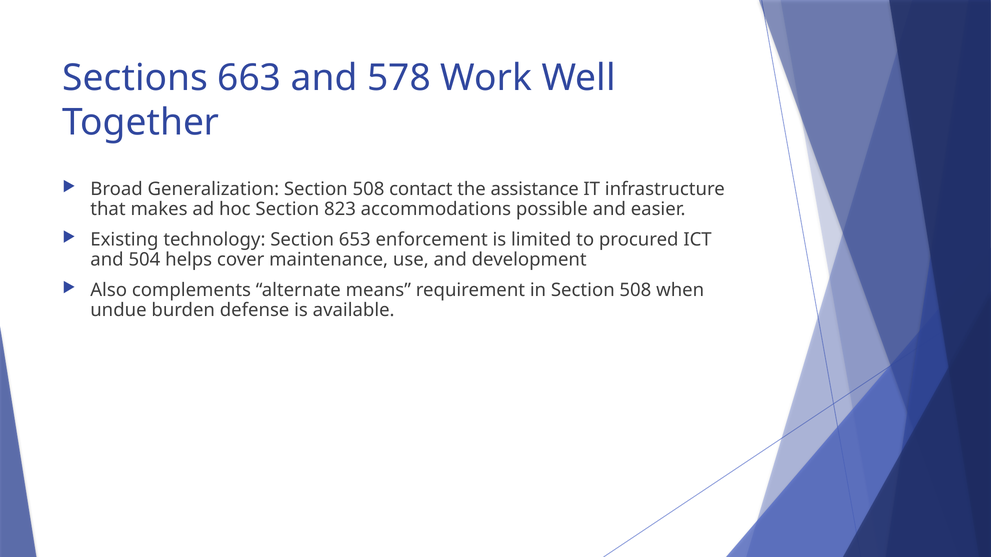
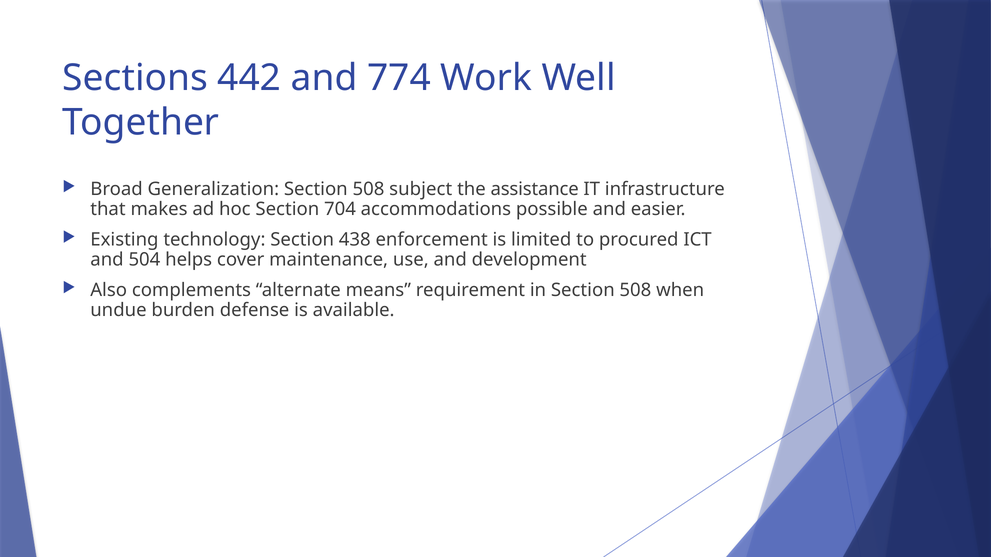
663: 663 -> 442 (249, 78)
578: 578 -> 774 (399, 78)
contact: contact -> subject (421, 189)
823: 823 -> 704 (340, 209)
653: 653 -> 438 (355, 240)
